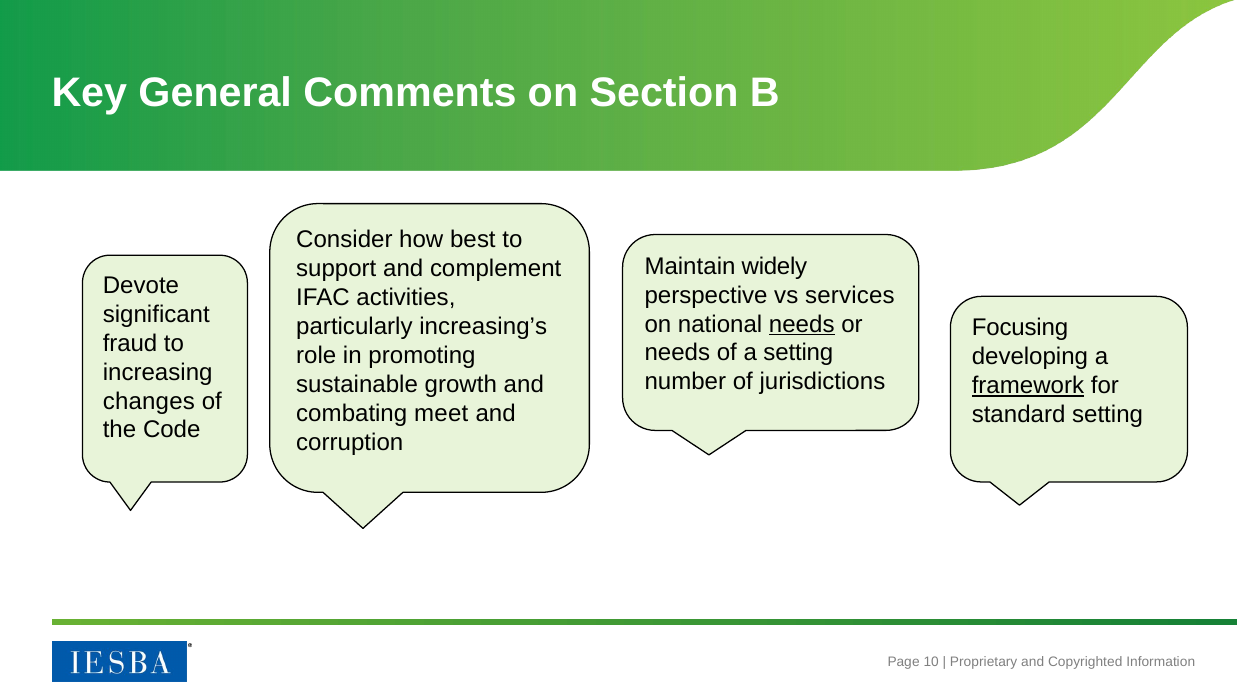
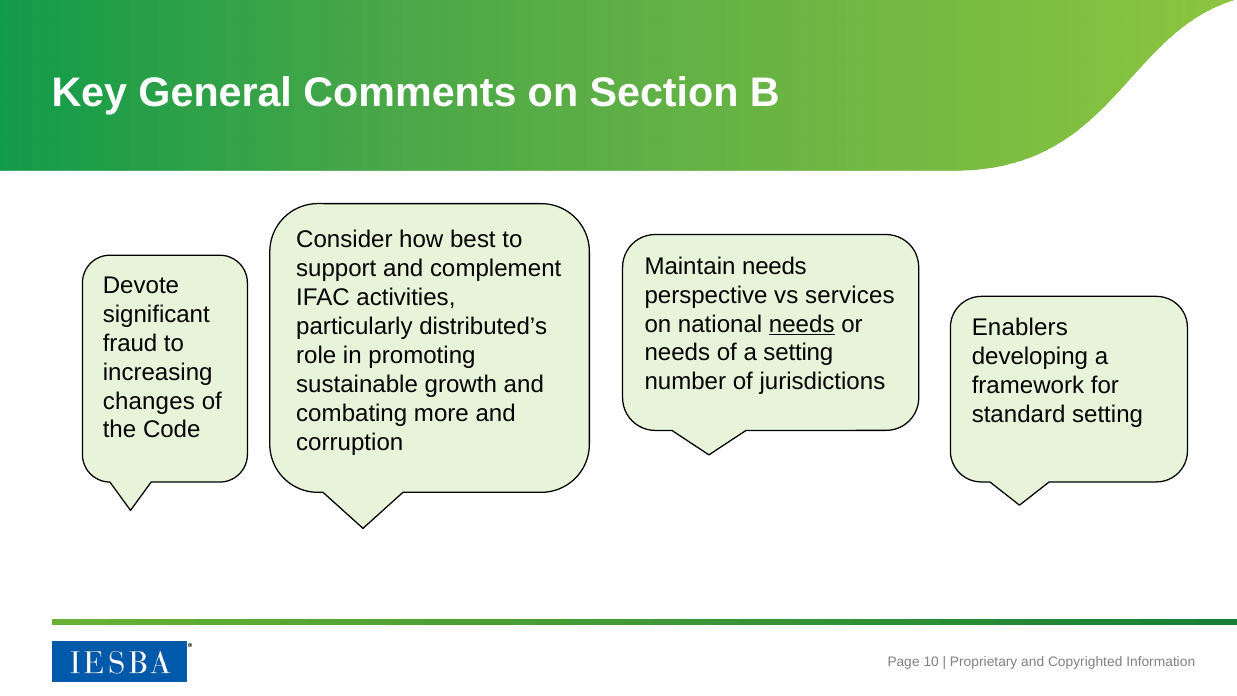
Maintain widely: widely -> needs (774, 266)
increasing’s: increasing’s -> distributed’s (483, 327)
Focusing: Focusing -> Enablers (1020, 328)
framework underline: present -> none (1028, 385)
meet: meet -> more (441, 413)
